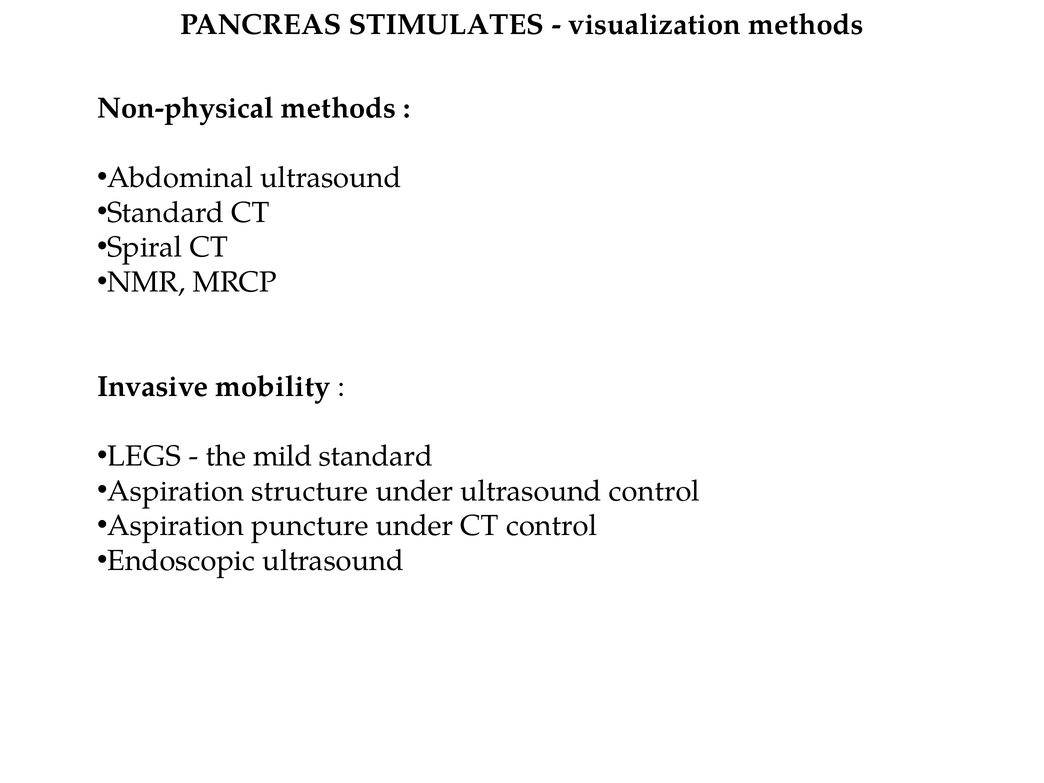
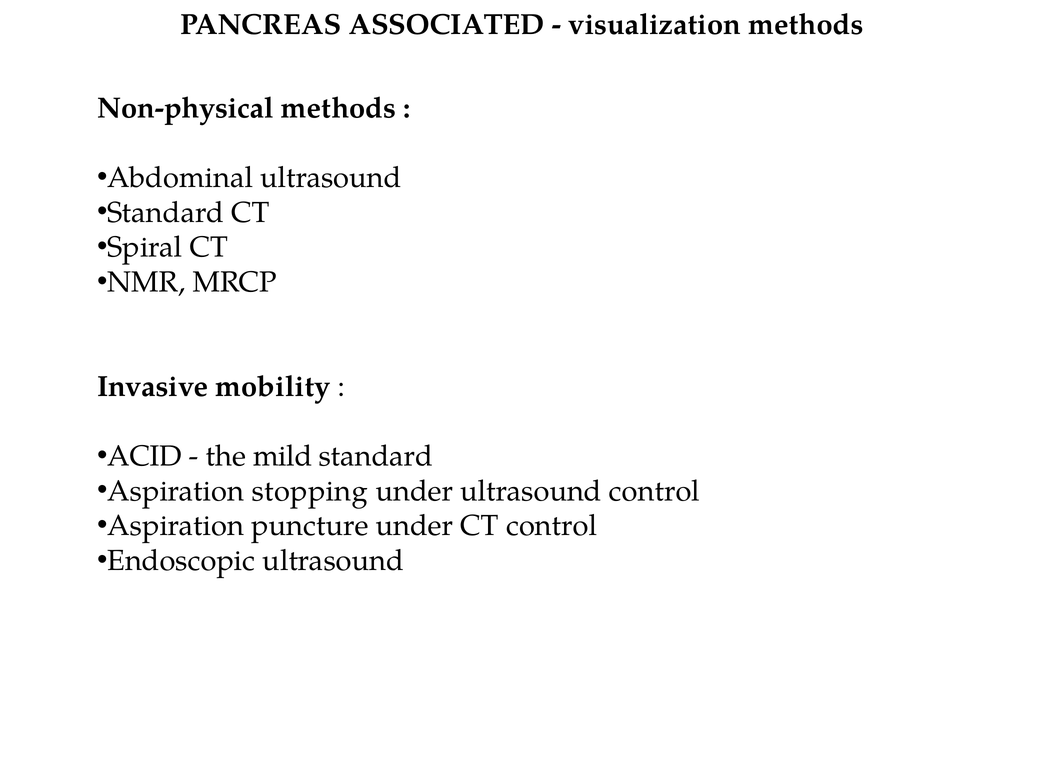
STIMULATES: STIMULATES -> ASSOCIATED (447, 25)
LEGS: LEGS -> ACID (144, 456)
structure: structure -> stopping (310, 491)
